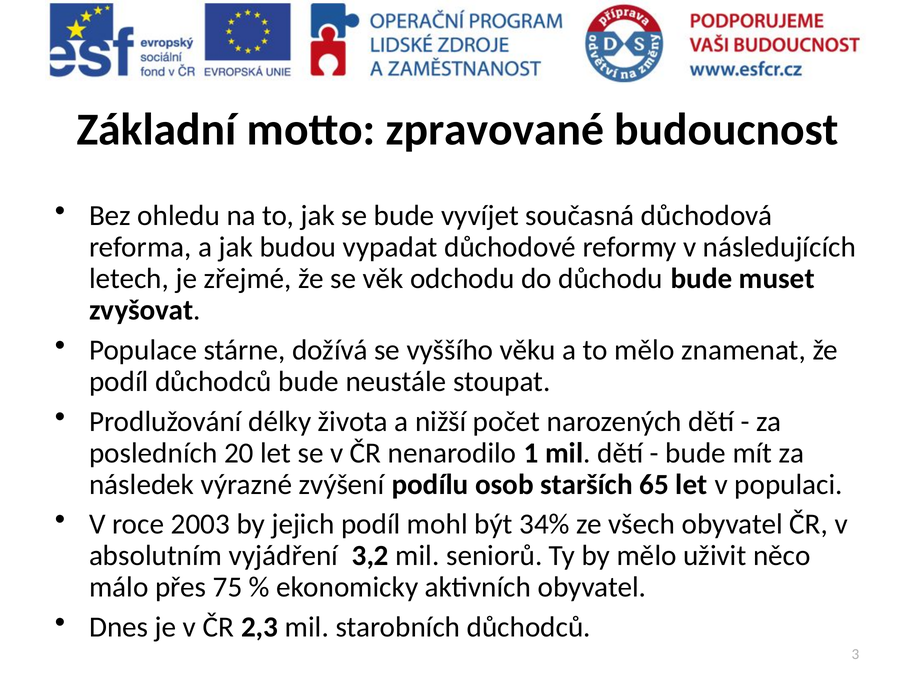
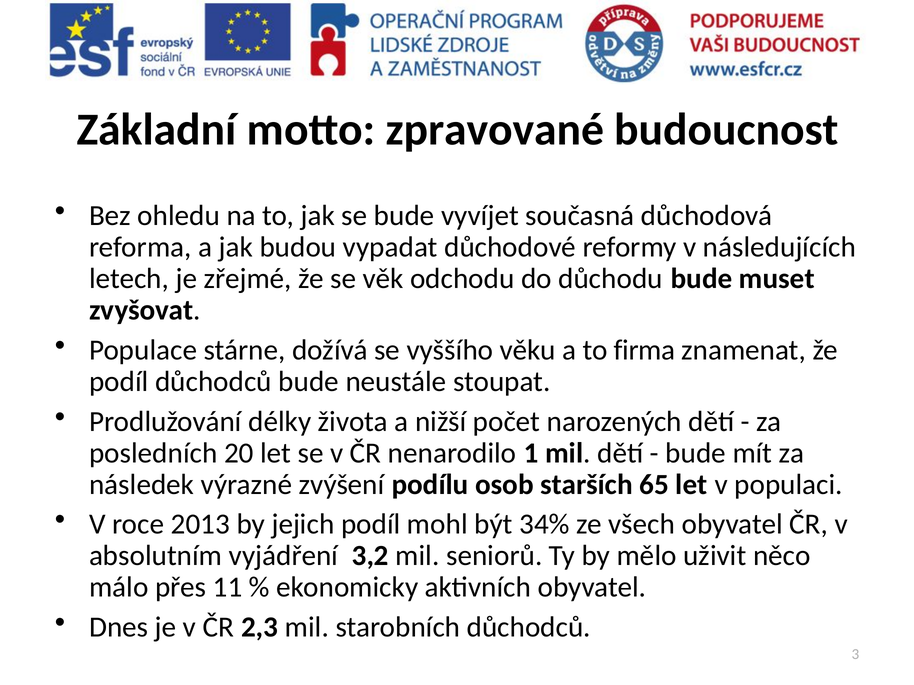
to mělo: mělo -> firma (645, 350)
2003: 2003 -> 2013 (200, 525)
75: 75 -> 11 (228, 588)
